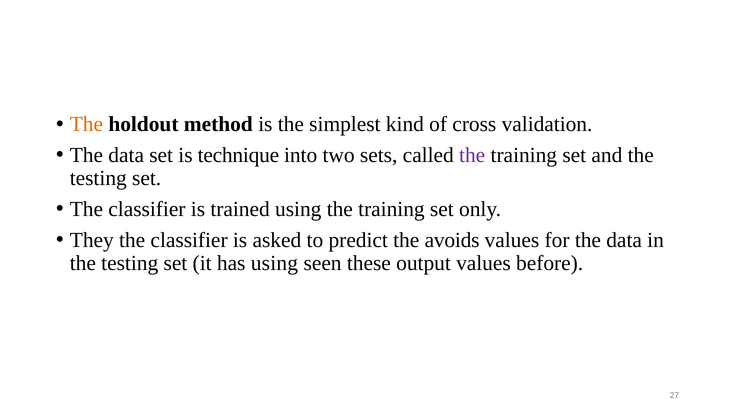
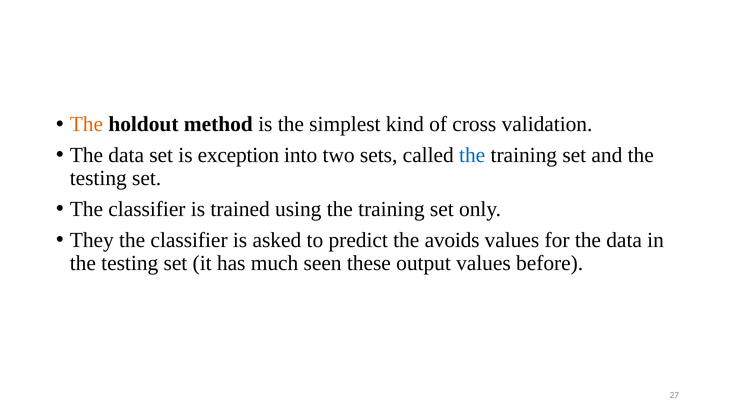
technique: technique -> exception (238, 155)
the colour: purple -> blue (472, 155)
has using: using -> much (275, 263)
